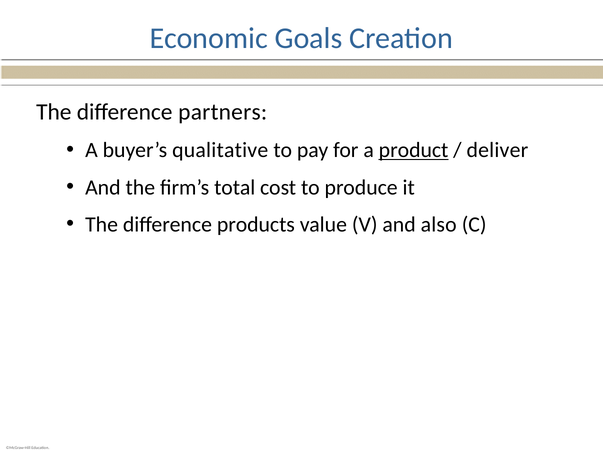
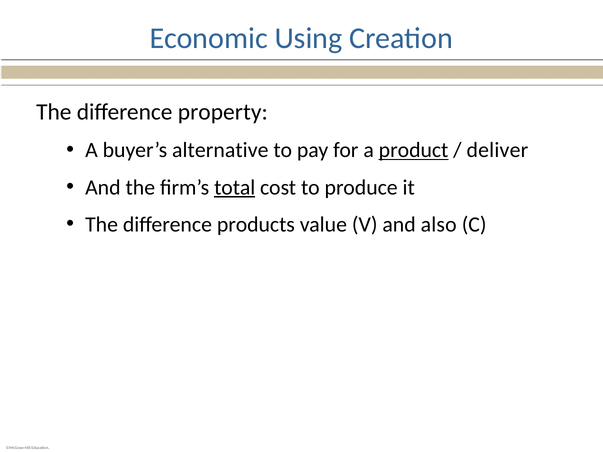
Goals: Goals -> Using (308, 38)
partners: partners -> property (223, 112)
qualitative: qualitative -> alternative (220, 150)
total underline: none -> present (235, 187)
